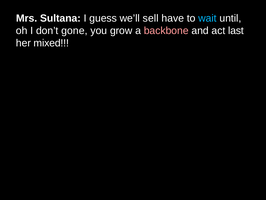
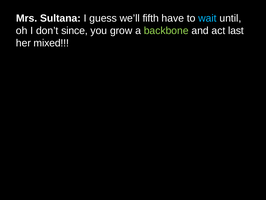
sell: sell -> fifth (151, 18)
gone: gone -> since (74, 31)
backbone colour: pink -> light green (166, 31)
